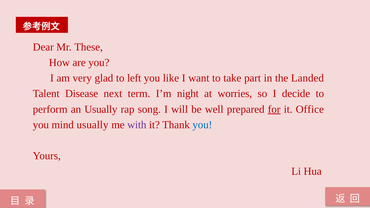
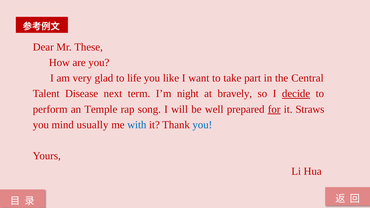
left: left -> life (134, 78)
Landed: Landed -> Central (307, 78)
worries: worries -> bravely (235, 94)
decide underline: none -> present (296, 94)
an Usually: Usually -> Temple (101, 109)
Office: Office -> Straws (310, 109)
with colour: purple -> blue (137, 125)
